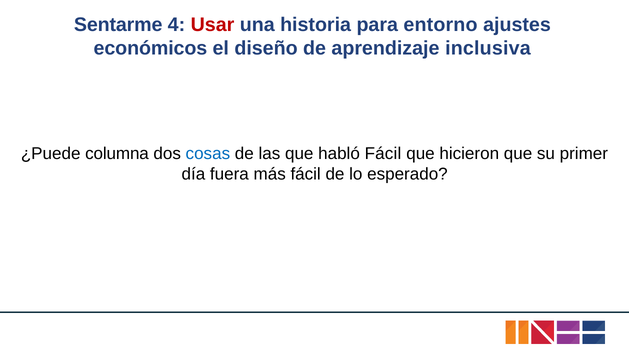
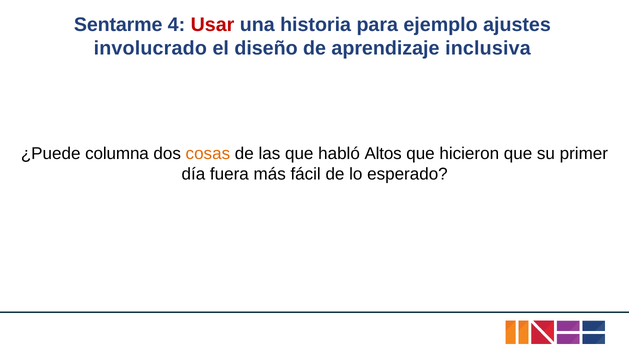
entorno: entorno -> ejemplo (441, 25)
económicos: económicos -> involucrado (150, 48)
cosas colour: blue -> orange (208, 154)
habló Fácil: Fácil -> Altos (383, 154)
